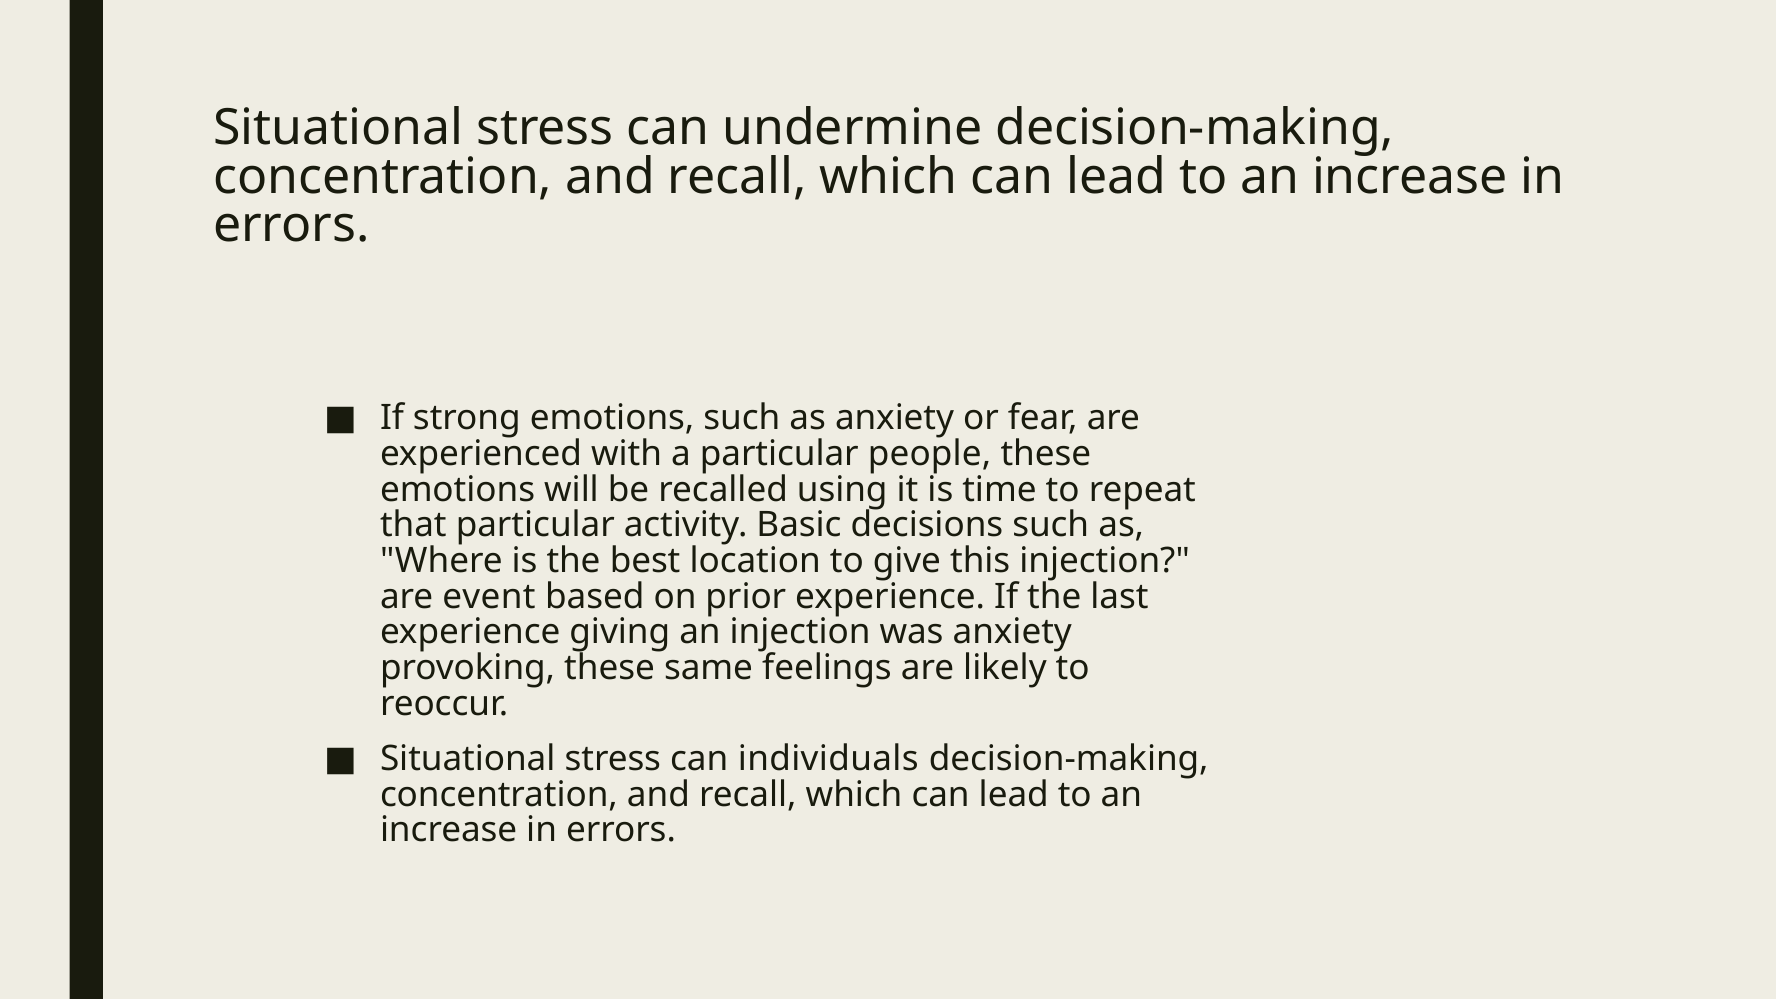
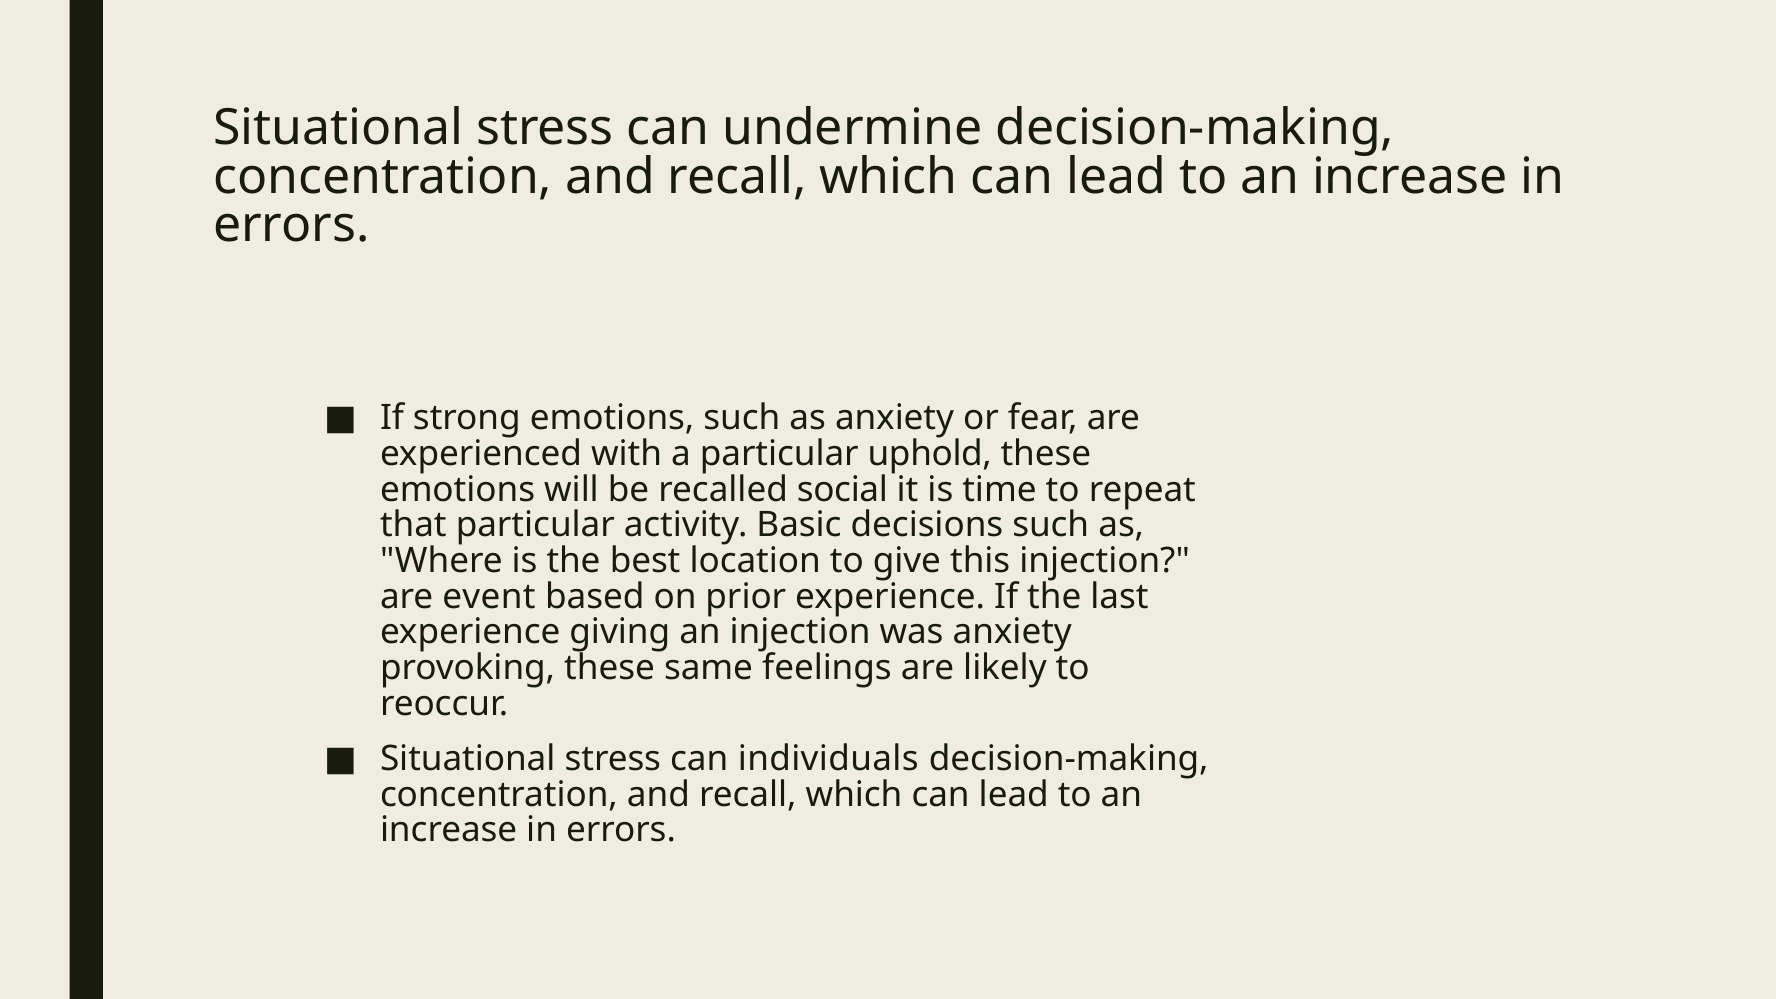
people: people -> uphold (930, 454)
using: using -> social (842, 490)
